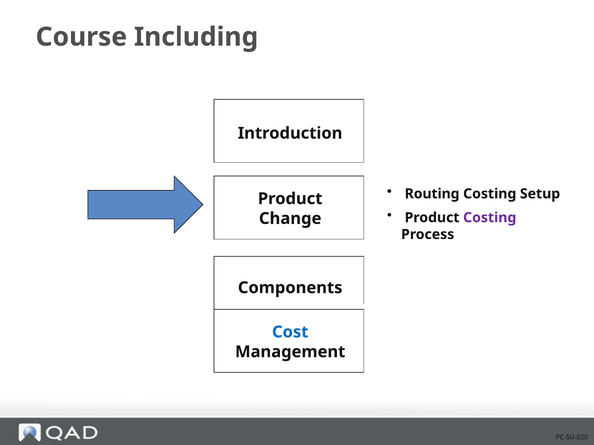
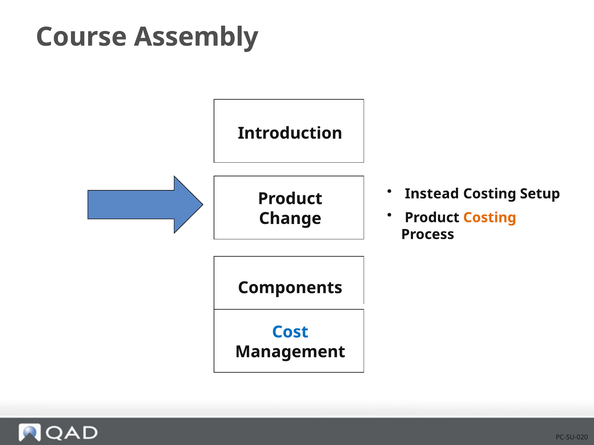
Including: Including -> Assembly (196, 37)
Routing: Routing -> Instead (432, 194)
Costing colour: purple -> orange (490, 218)
